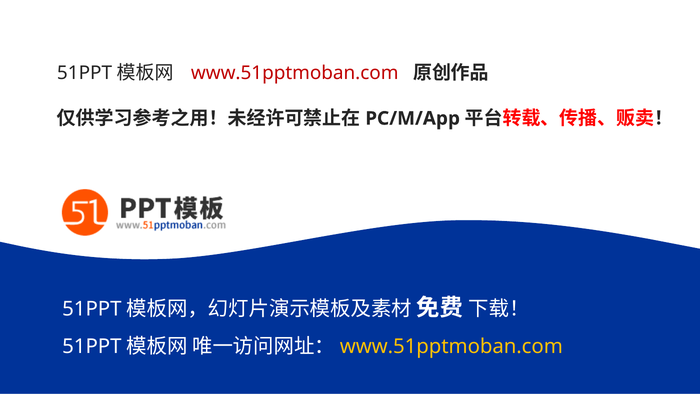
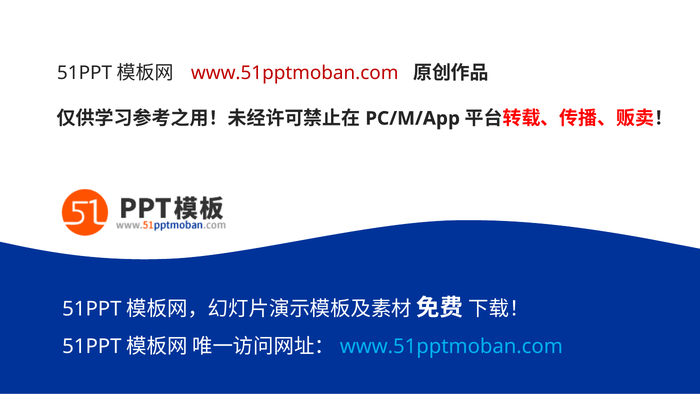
www.51pptmoban.com colour: yellow -> light blue (451, 346)
